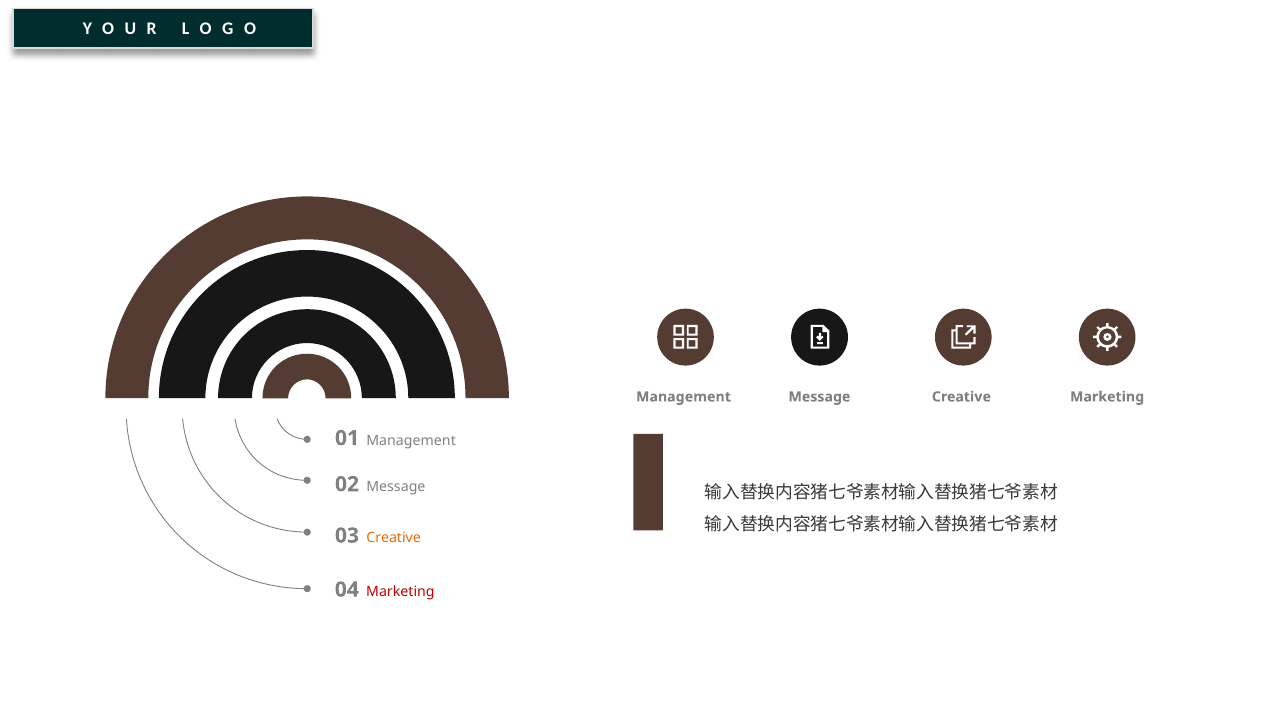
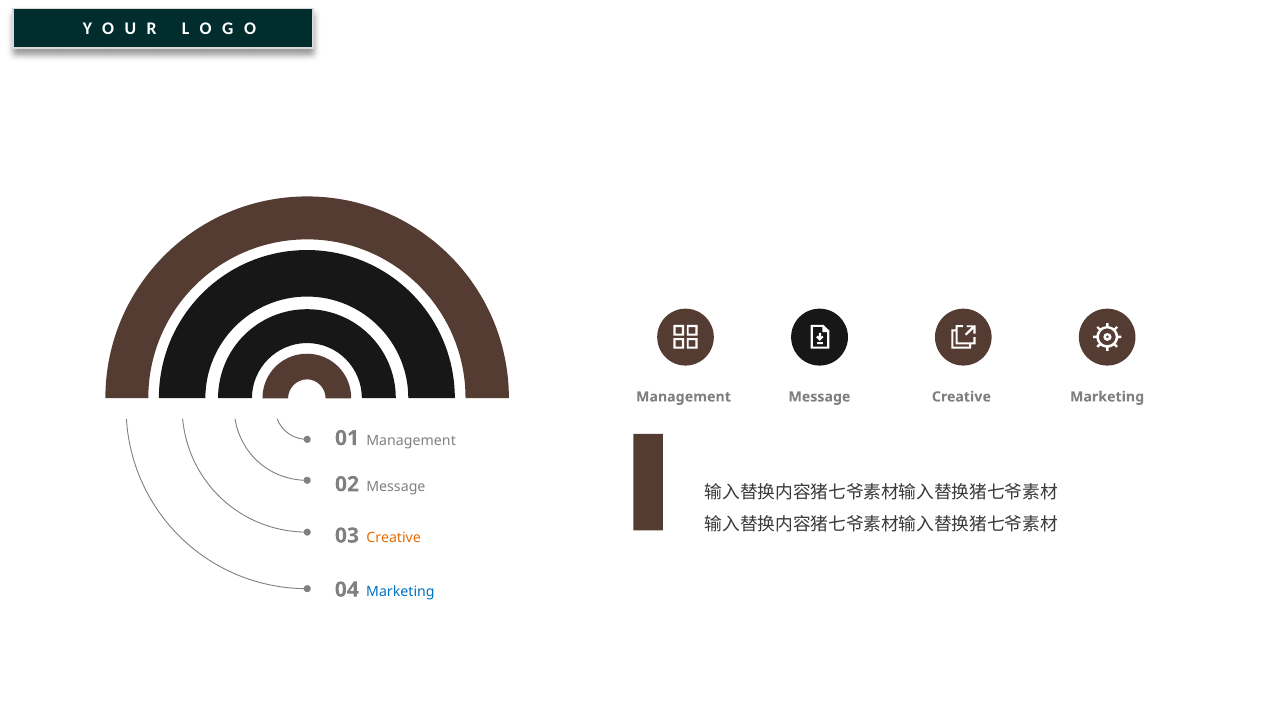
Marketing colour: red -> blue (400, 592)
